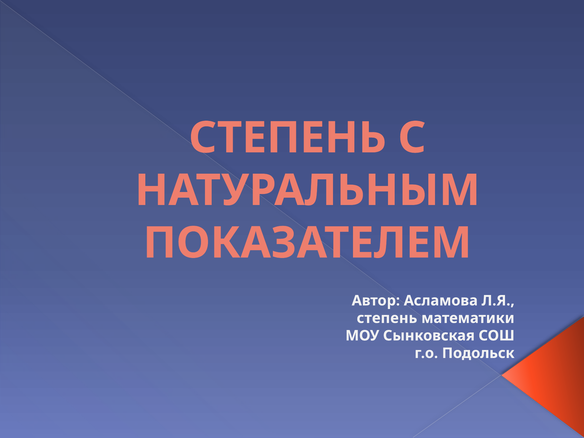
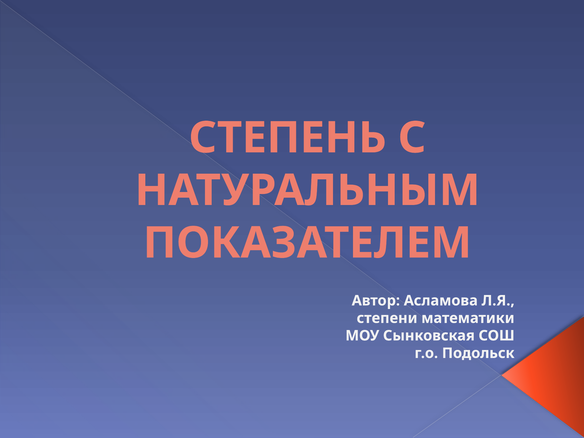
степень: степень -> степени (387, 318)
